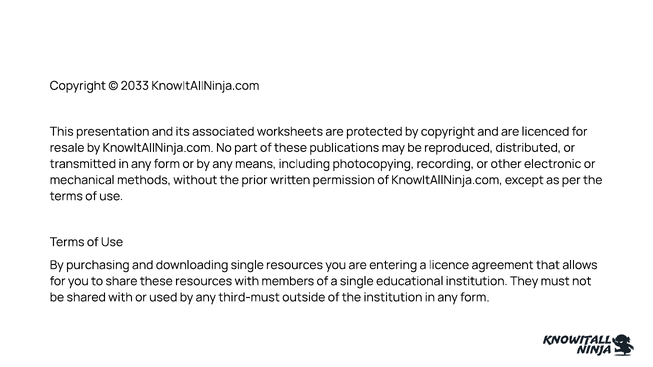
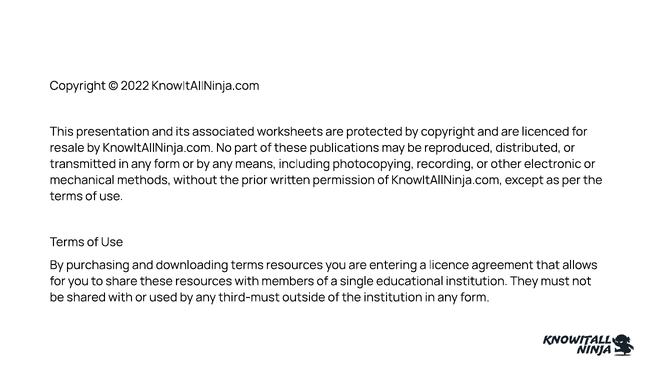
2033: 2033 -> 2022 (135, 86)
downloading single: single -> terms (247, 265)
